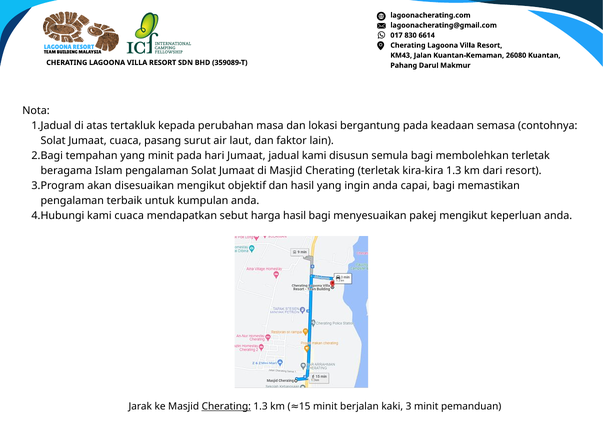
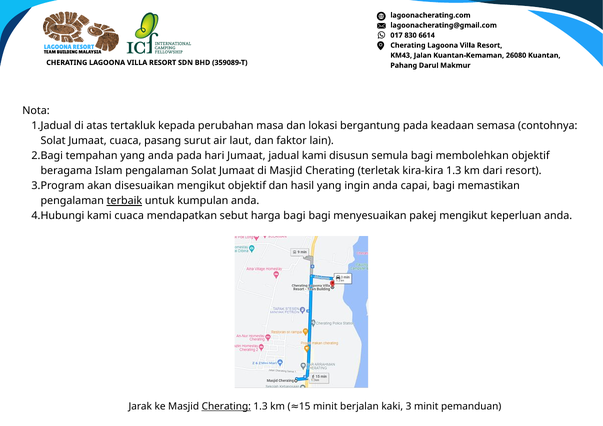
yang minit: minit -> anda (161, 156)
membolehkan terletak: terletak -> objektif (531, 156)
terbaik underline: none -> present (124, 201)
harga hasil: hasil -> bagi (294, 216)
